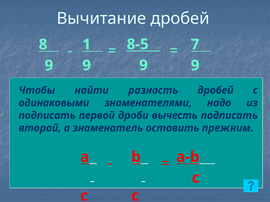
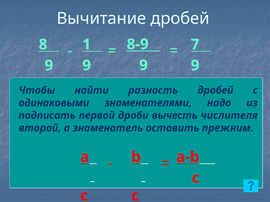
8-5: 8-5 -> 8-9 (138, 44)
вычесть подписать: подписать -> числителя (229, 116)
